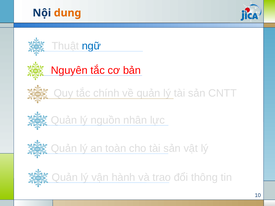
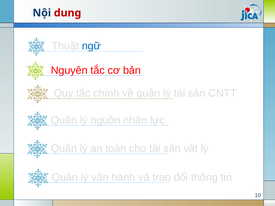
dung colour: orange -> red (68, 13)
